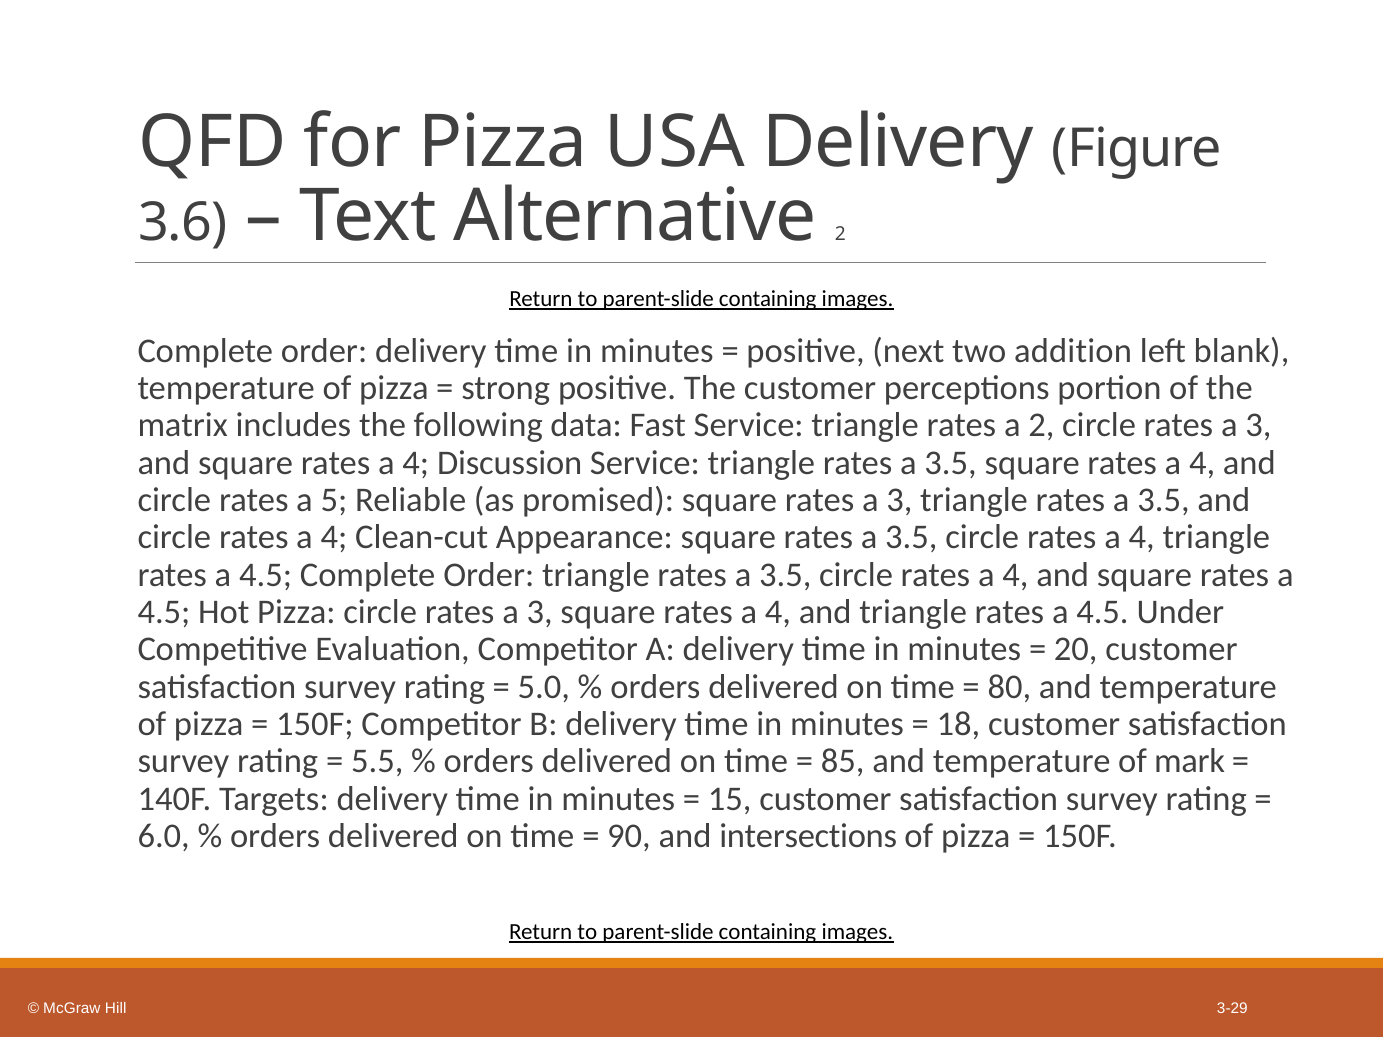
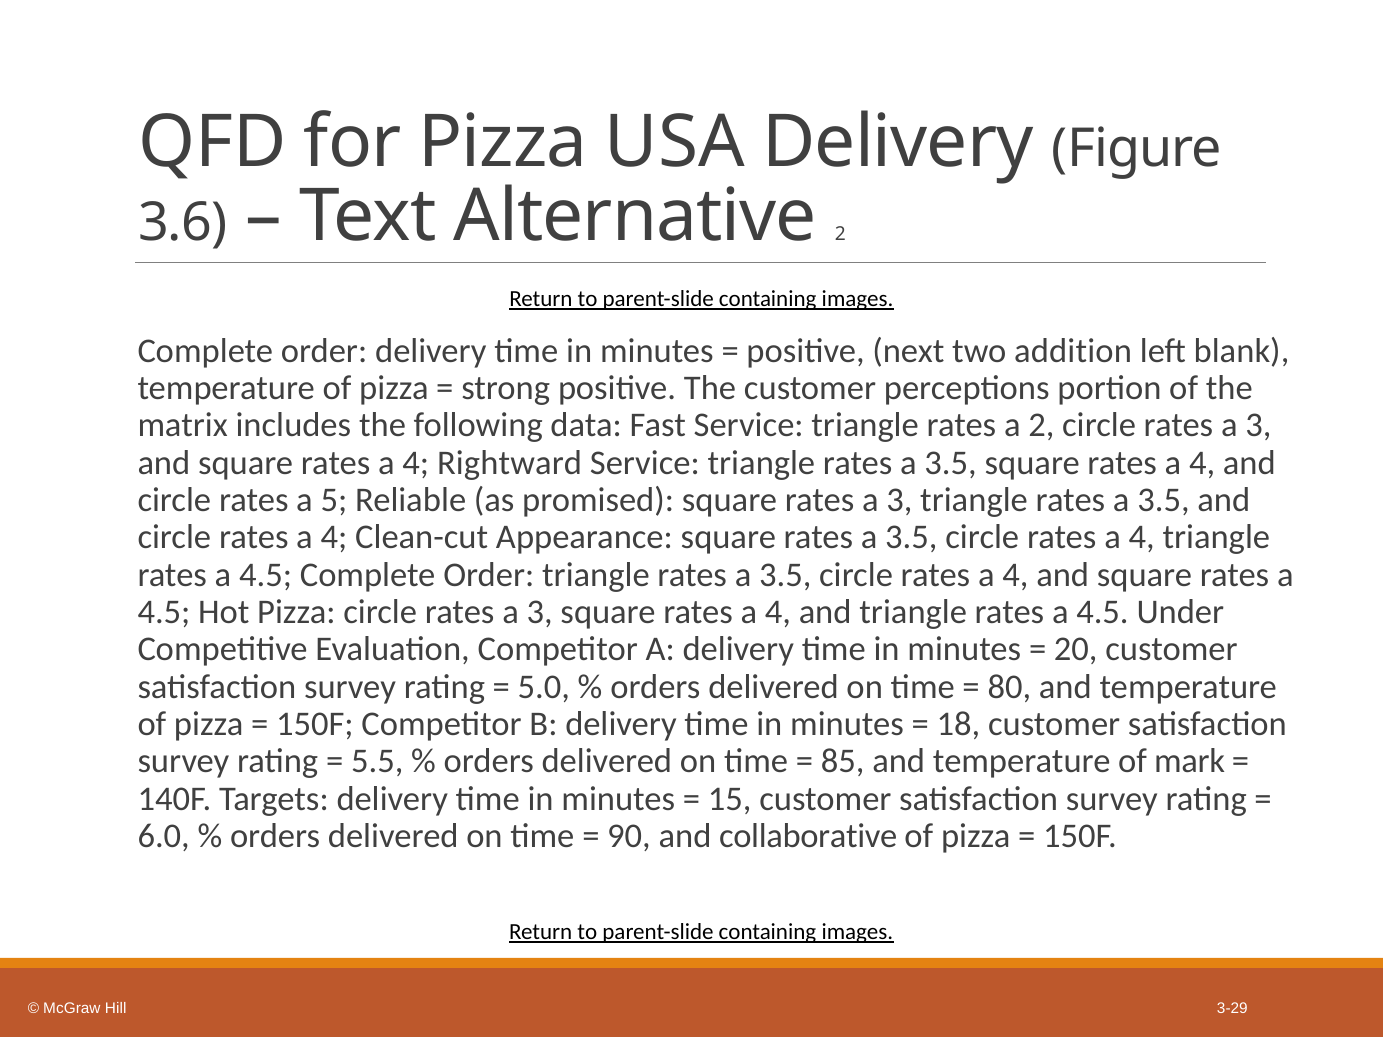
Discussion: Discussion -> Rightward (510, 463)
intersections: intersections -> collaborative (808, 836)
